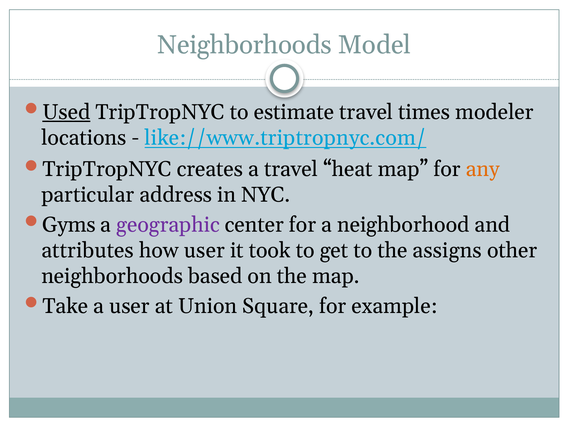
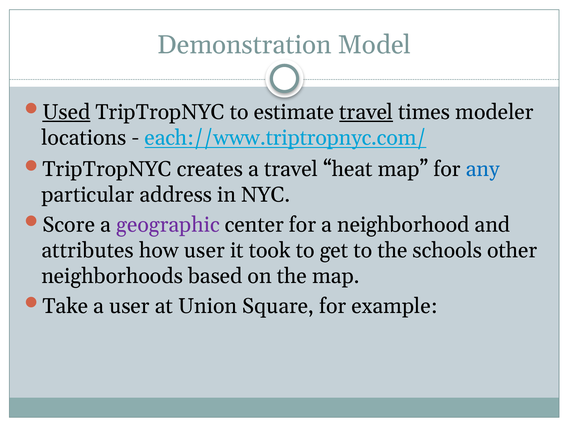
Neighborhoods: Neighborhoods -> Demonstration (244, 45)
travel underline: none -> present (366, 112)
like://www.triptropnyc.com/: like://www.triptropnyc.com/ -> each://www.triptropnyc.com/ (286, 138)
any colour: orange -> blue (483, 169)
Gyms: Gyms -> Score (69, 225)
assigns: assigns -> schools (447, 250)
